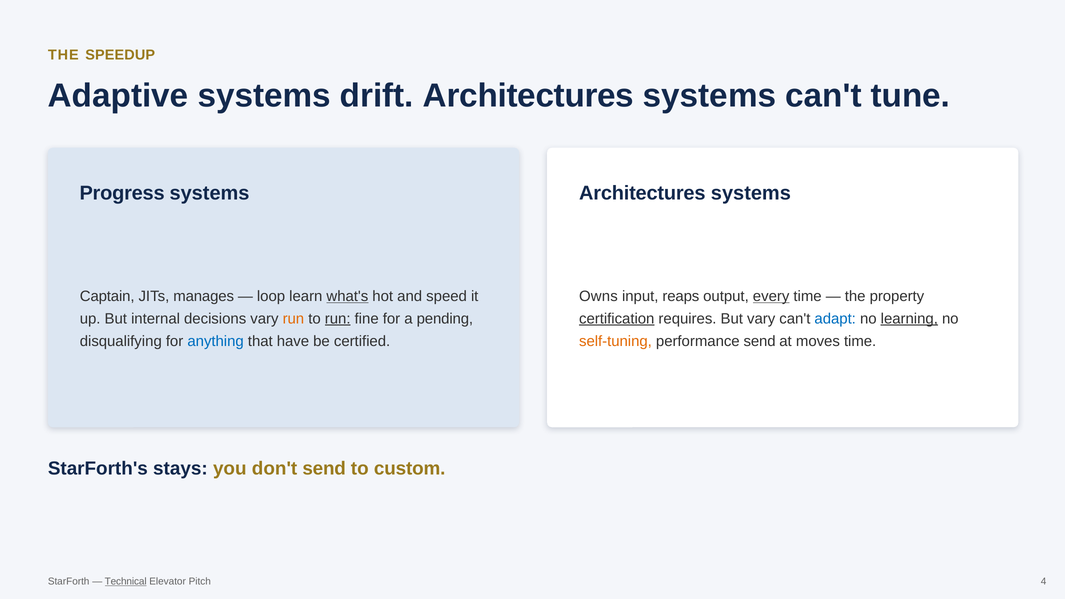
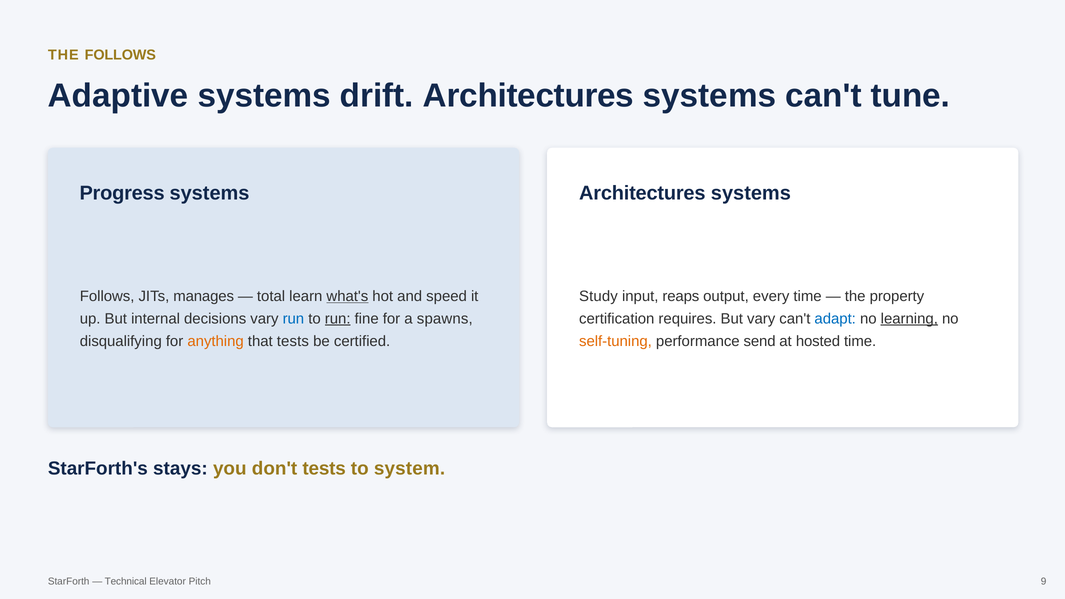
THE SPEEDUP: SPEEDUP -> FOLLOWS (120, 55)
Captain: Captain -> Follows (107, 296)
loop: loop -> total (271, 296)
Owns: Owns -> Study (598, 296)
every underline: present -> none (771, 296)
run colour: orange -> blue (293, 319)
pending: pending -> spawns (445, 319)
certification underline: present -> none (617, 319)
anything colour: blue -> orange (216, 341)
that have: have -> tests (293, 341)
moves: moves -> hosted (818, 341)
don't send: send -> tests (324, 469)
custom: custom -> system (410, 469)
Technical underline: present -> none (126, 581)
4: 4 -> 9 (1044, 581)
